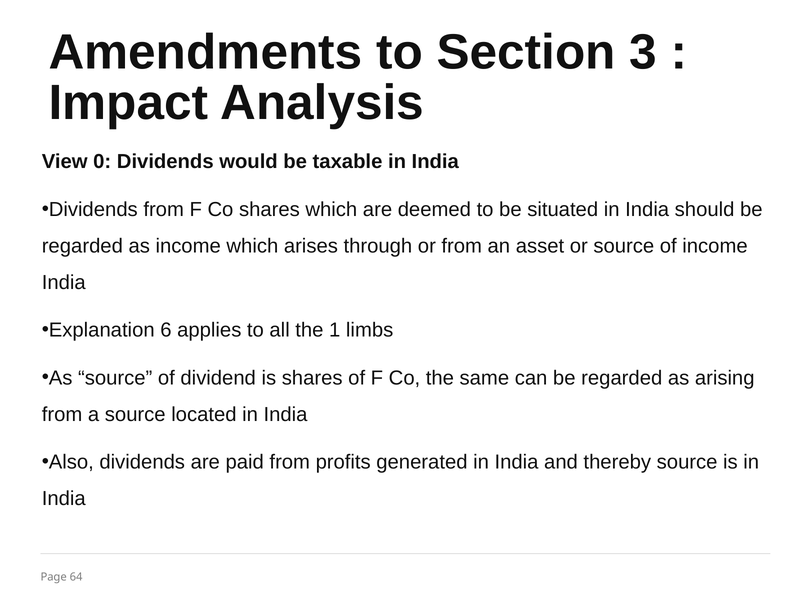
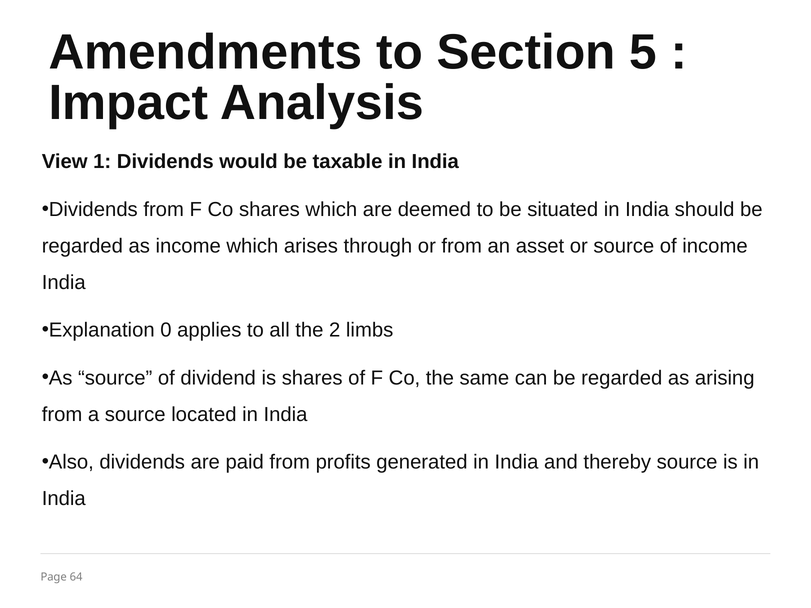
3: 3 -> 5 (643, 52)
0: 0 -> 1 (102, 162)
6: 6 -> 0 (166, 330)
1: 1 -> 2 (335, 330)
